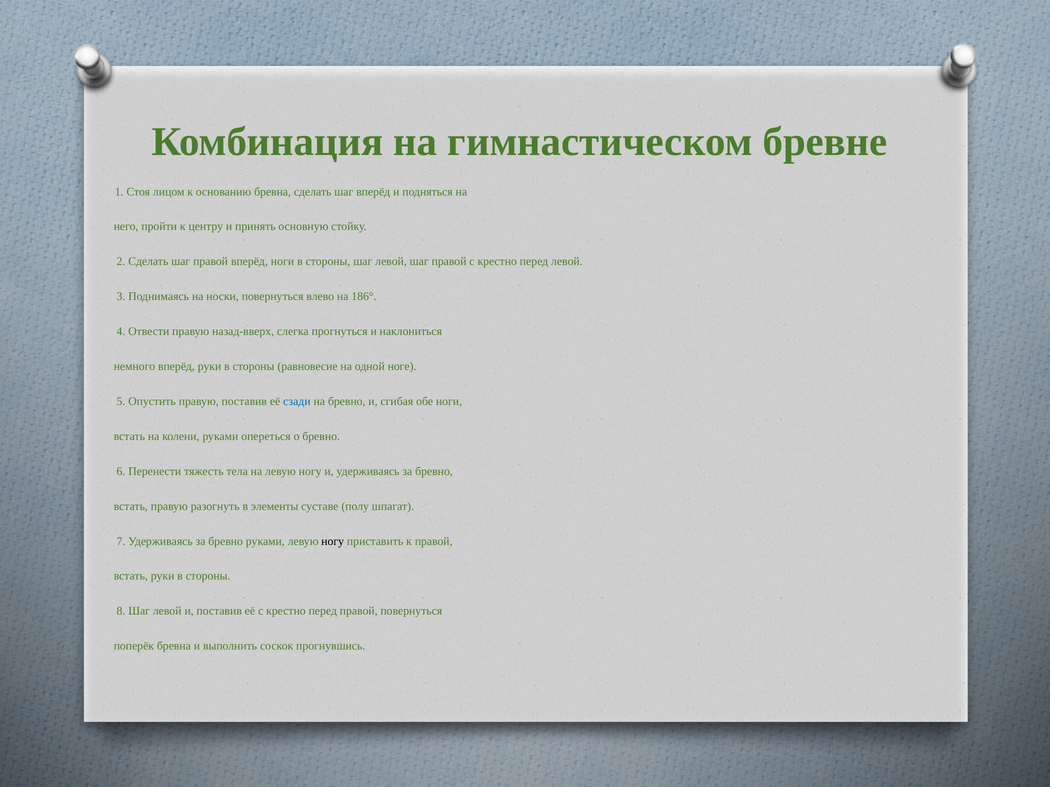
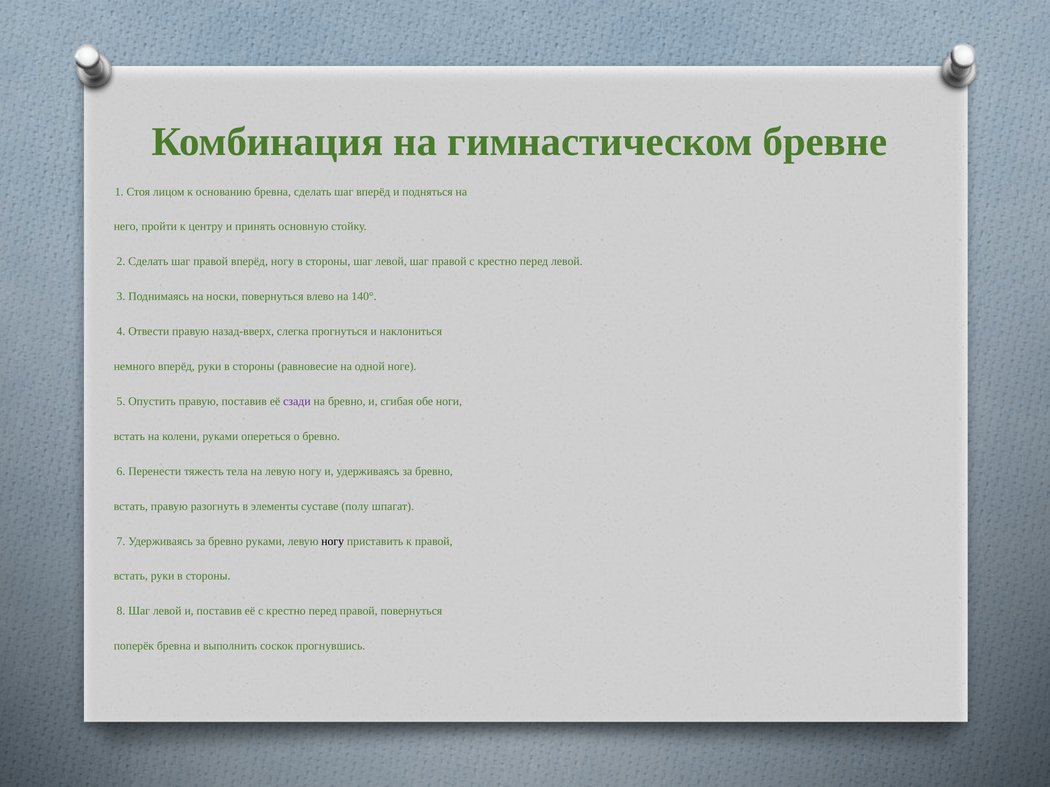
вперёд ноги: ноги -> ногу (283, 262)
186°: 186° -> 140° (364, 297)
сзади colour: blue -> purple (297, 402)
